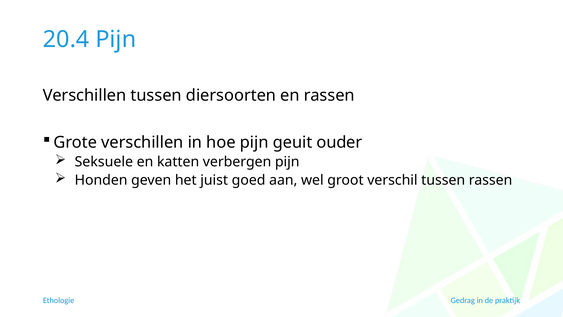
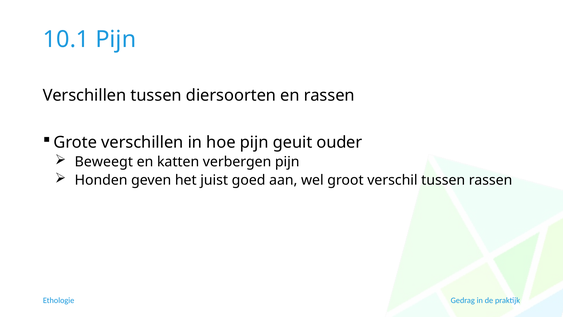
20.4: 20.4 -> 10.1 (66, 39)
Seksuele: Seksuele -> Beweegt (104, 162)
